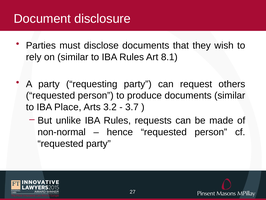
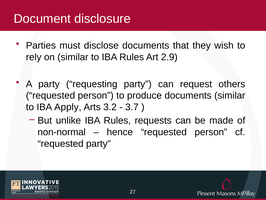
8.1: 8.1 -> 2.9 (169, 57)
Place: Place -> Apply (68, 107)
